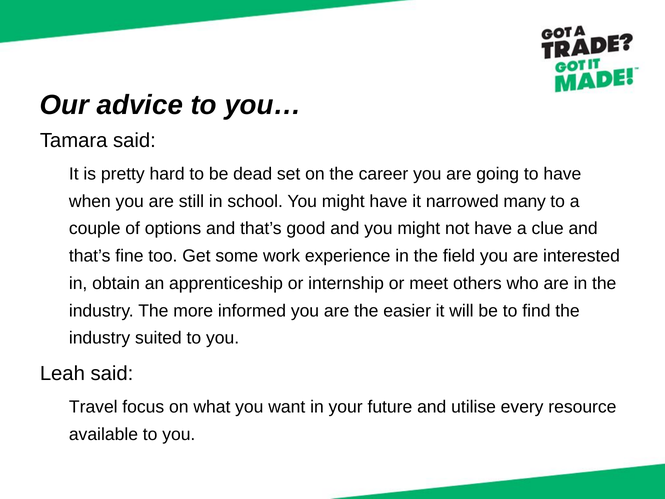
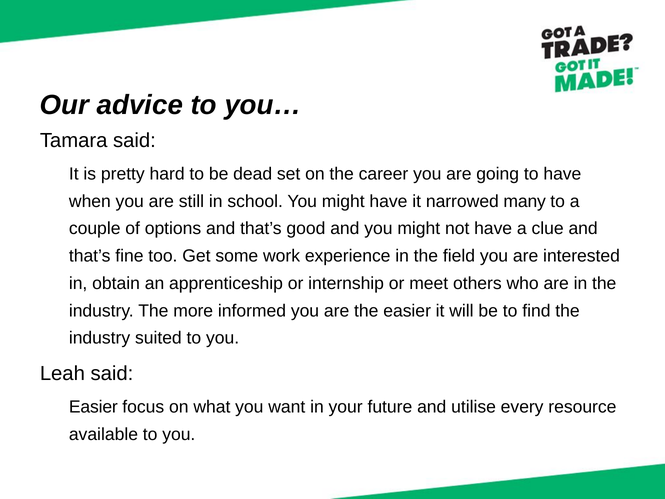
Travel: Travel -> Easier (93, 407)
